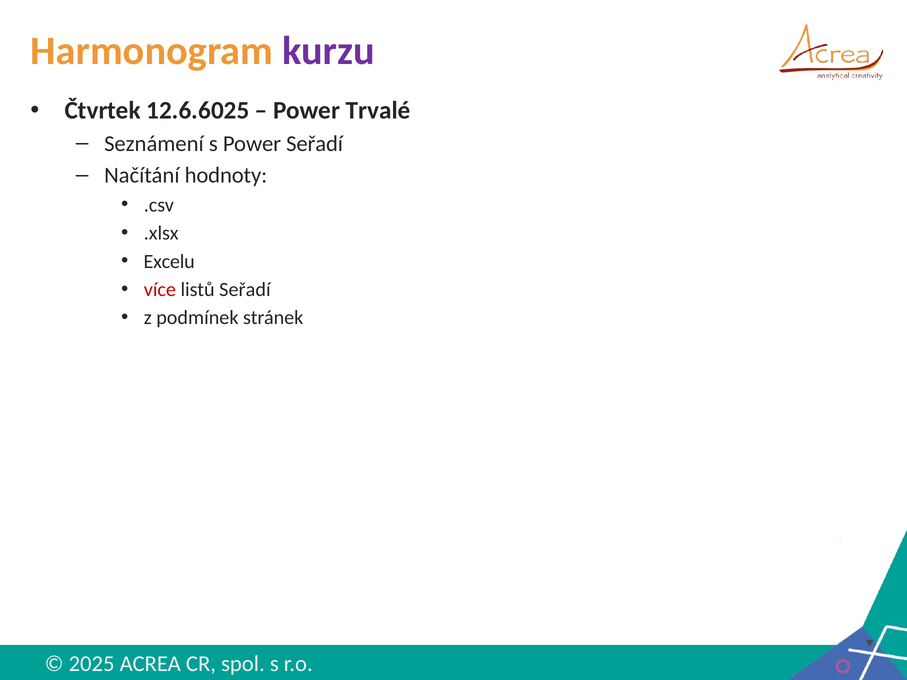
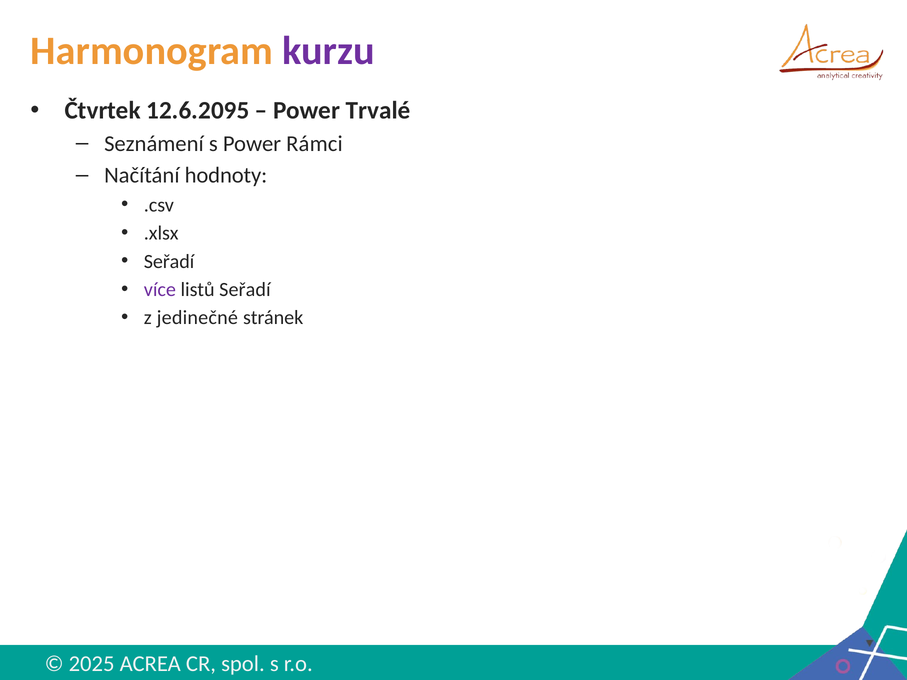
12.6.6025: 12.6.6025 -> 12.6.2095 (198, 111)
Power Seřadí: Seřadí -> Rámci (314, 144)
Excelu: Excelu -> Seřadí (169, 261)
více colour: red -> purple (160, 290)
podmínek: podmínek -> jedinečné (197, 318)
